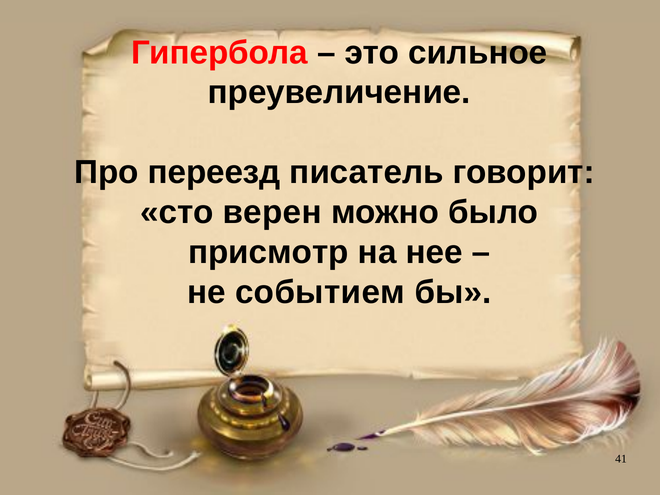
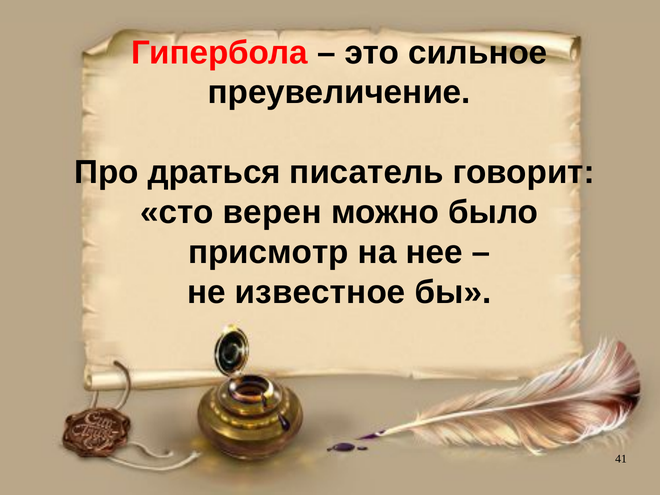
переезд: переезд -> драться (214, 172)
событием: событием -> известное (320, 292)
